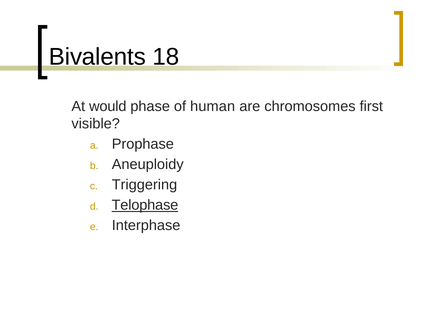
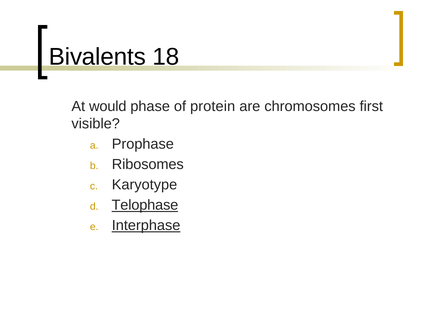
human: human -> protein (213, 106)
Aneuploidy: Aneuploidy -> Ribosomes (148, 165)
Triggering: Triggering -> Karyotype (144, 185)
Interphase underline: none -> present (146, 226)
